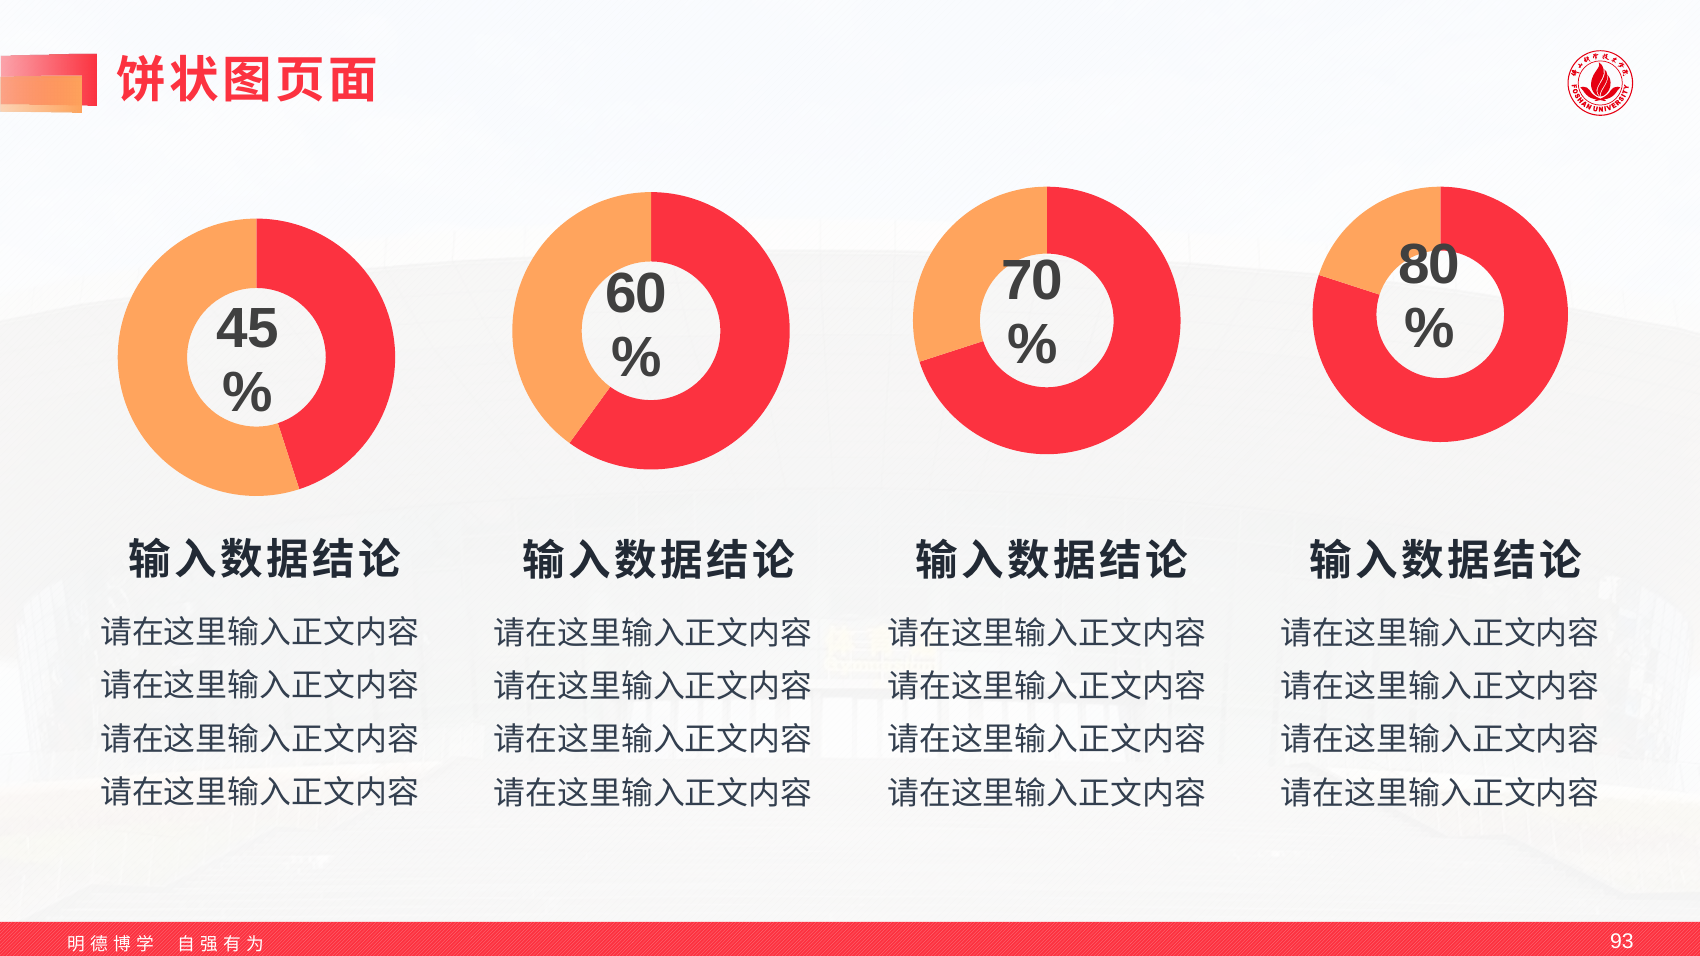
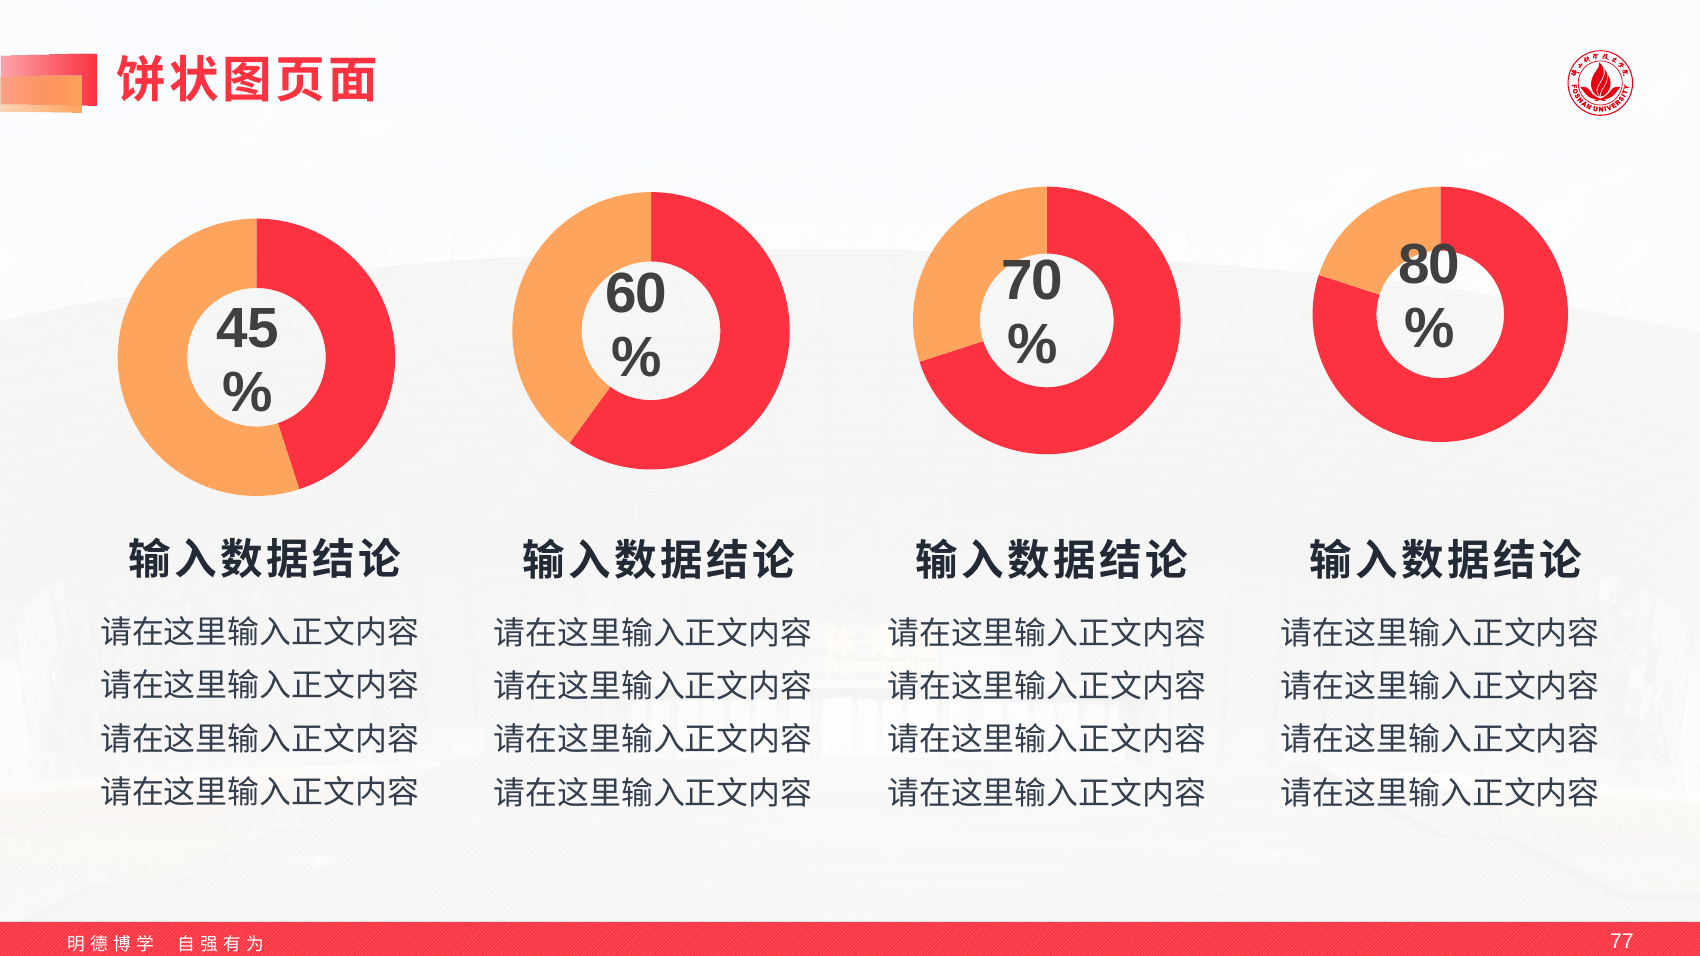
93: 93 -> 77 (1622, 942)
